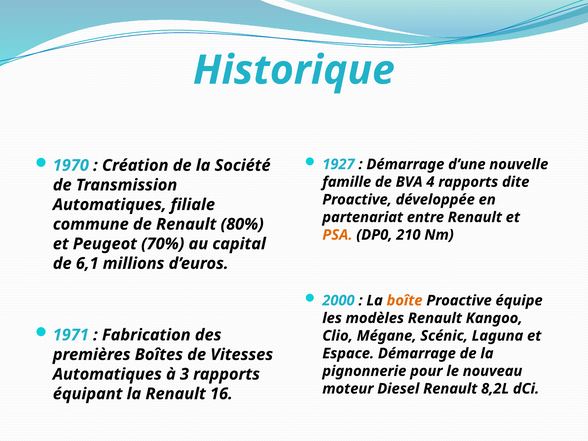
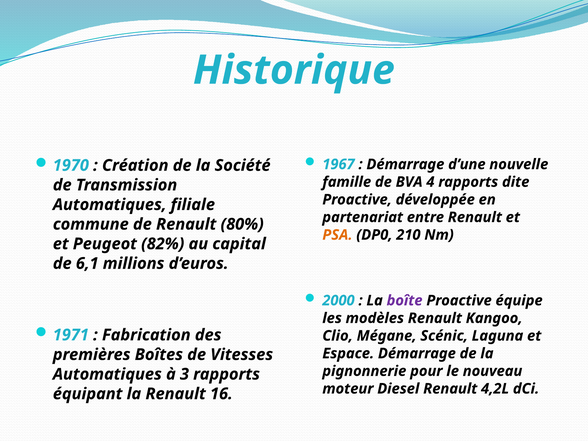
1927: 1927 -> 1967 (338, 164)
70%: 70% -> 82% (163, 244)
boîte colour: orange -> purple (405, 301)
8,2L: 8,2L -> 4,2L (495, 389)
